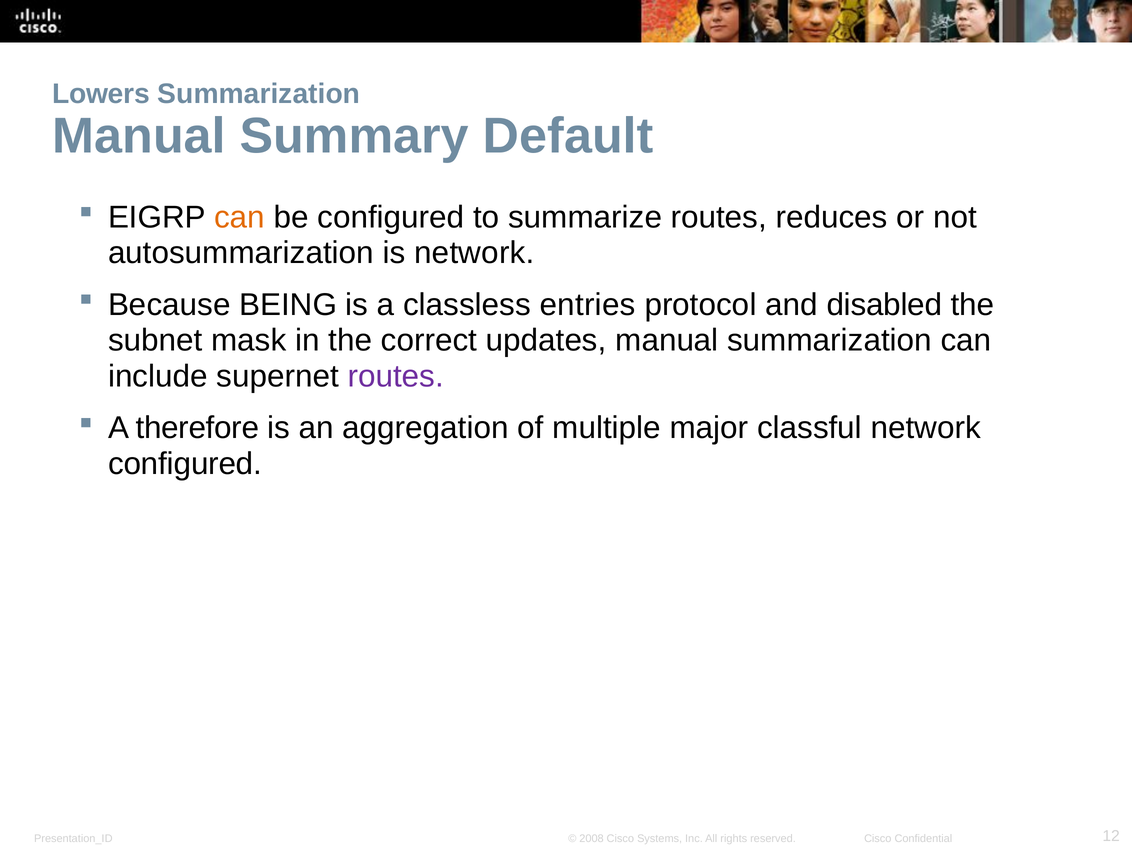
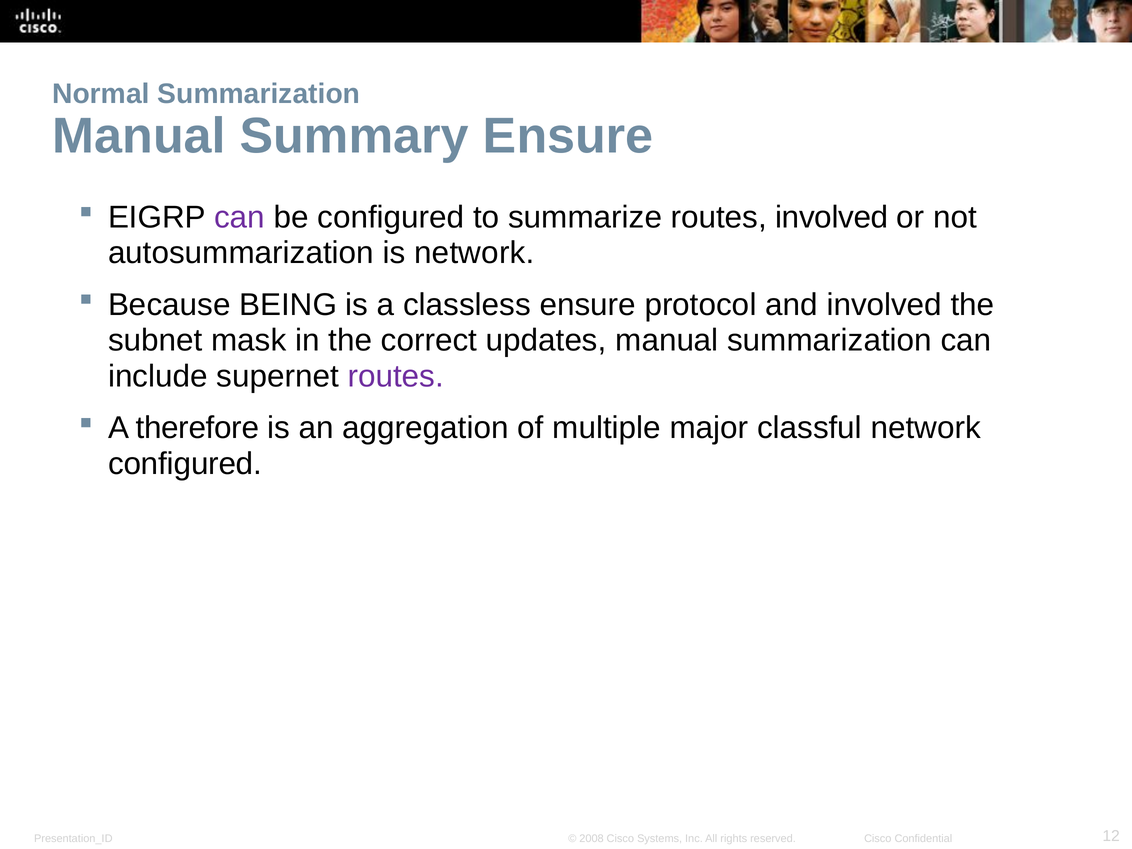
Lowers: Lowers -> Normal (101, 94)
Summary Default: Default -> Ensure (568, 136)
can colour: orange -> purple (240, 217)
routes reduces: reduces -> involved (832, 217)
classless entries: entries -> ensure (588, 305)
and disabled: disabled -> involved (884, 305)
